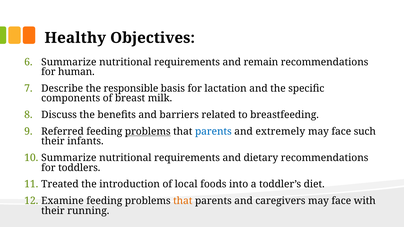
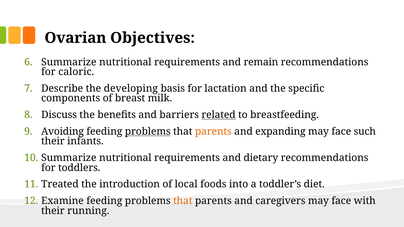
Healthy: Healthy -> Ovarian (75, 38)
human: human -> caloric (76, 72)
responsible: responsible -> developing (131, 89)
related underline: none -> present (219, 115)
Referred: Referred -> Avoiding (63, 132)
parents colour: blue -> orange (213, 132)
extremely: extremely -> expanding (280, 132)
